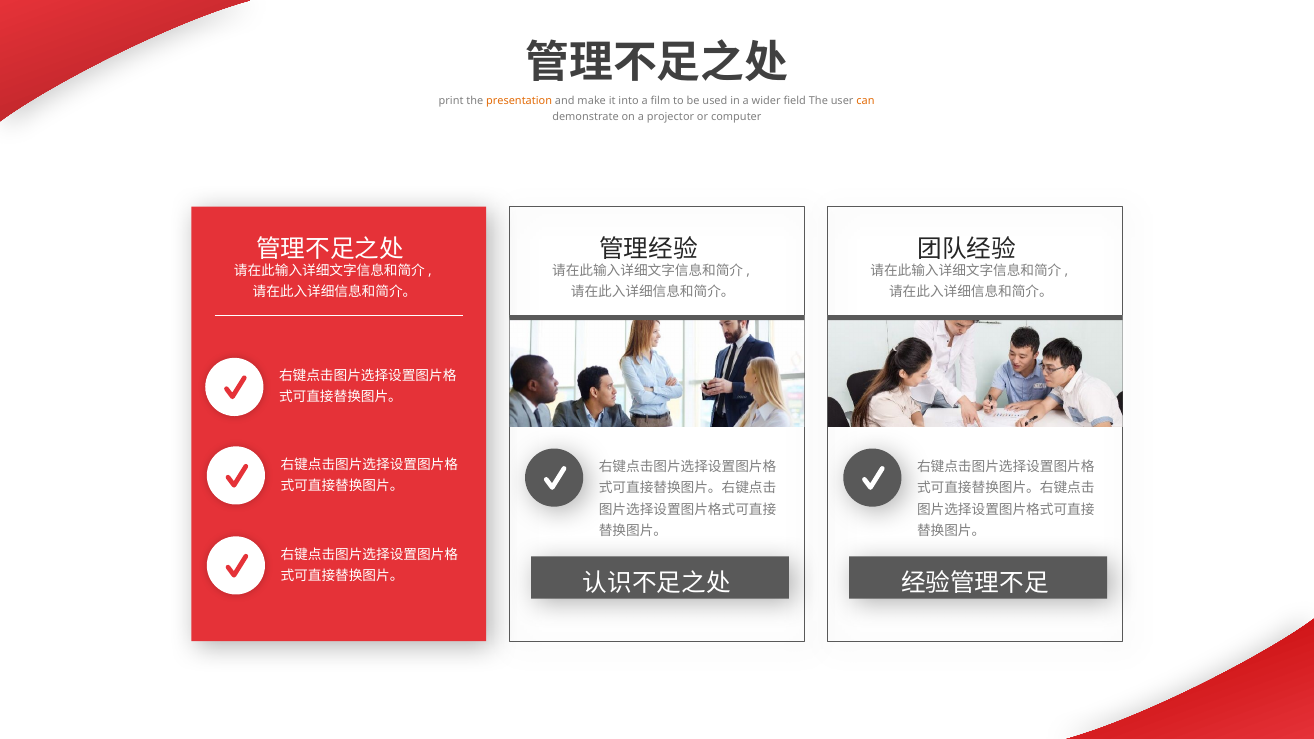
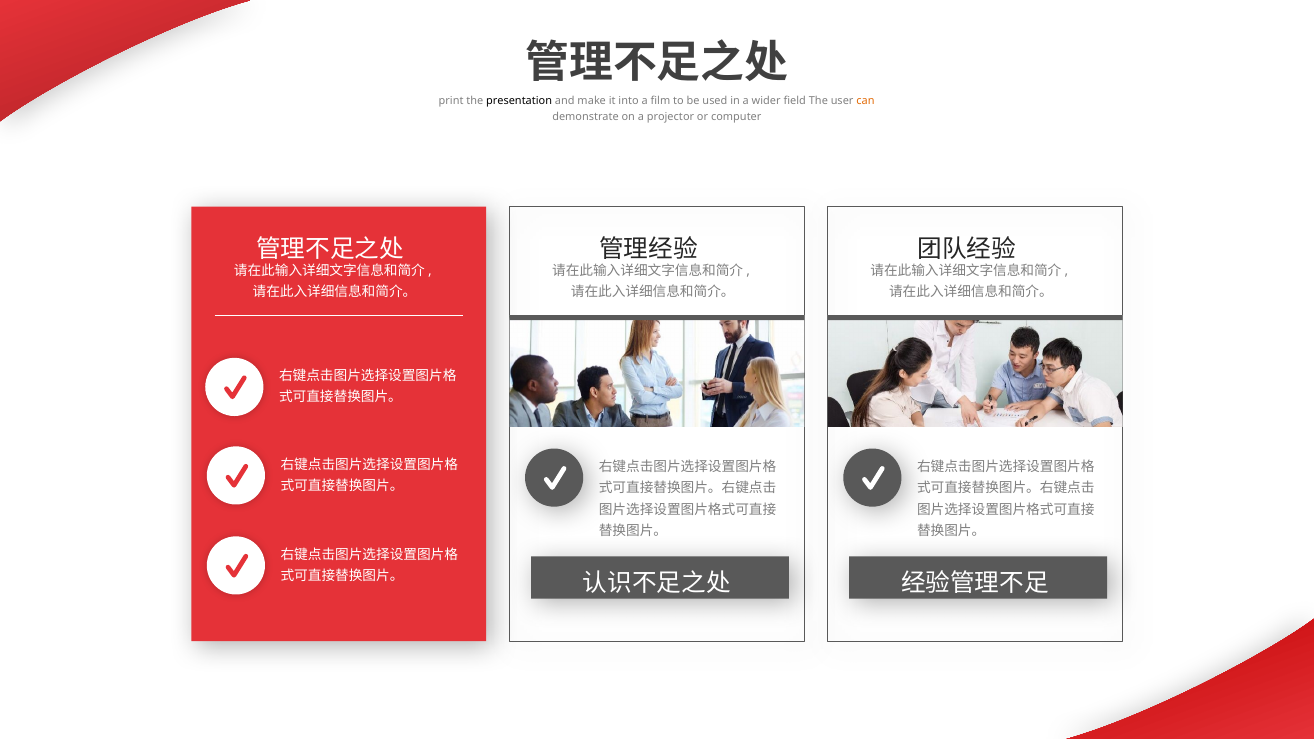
presentation colour: orange -> black (519, 101)
